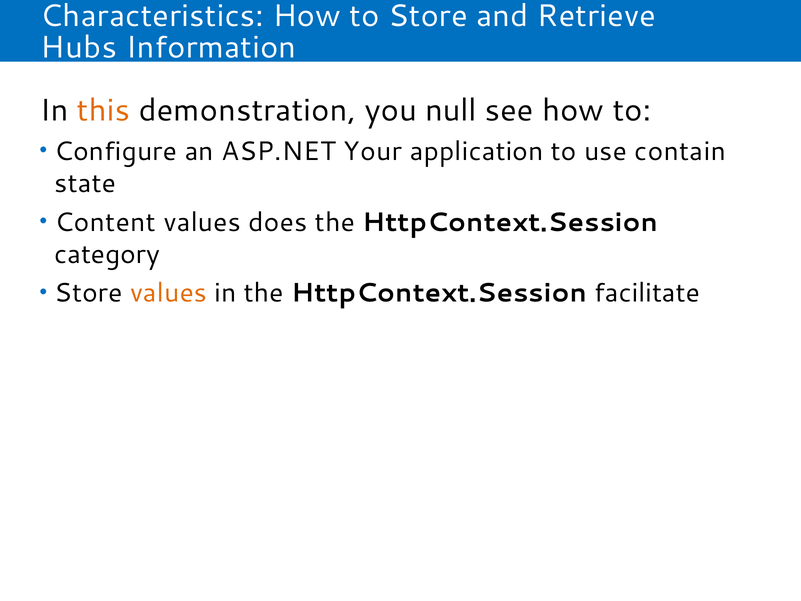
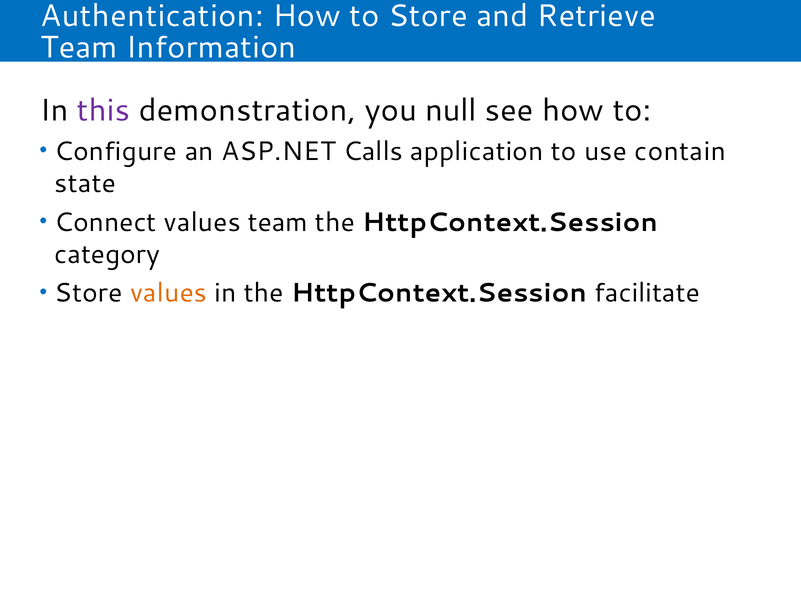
Characteristics: Characteristics -> Authentication (152, 16)
Hubs: Hubs -> Team (79, 48)
this colour: orange -> purple (104, 110)
Your: Your -> Calls (373, 151)
Content: Content -> Connect (105, 222)
values does: does -> team (278, 222)
